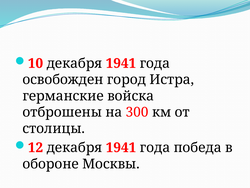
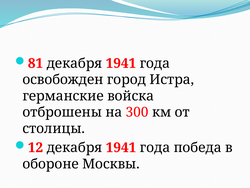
10: 10 -> 81 (35, 63)
